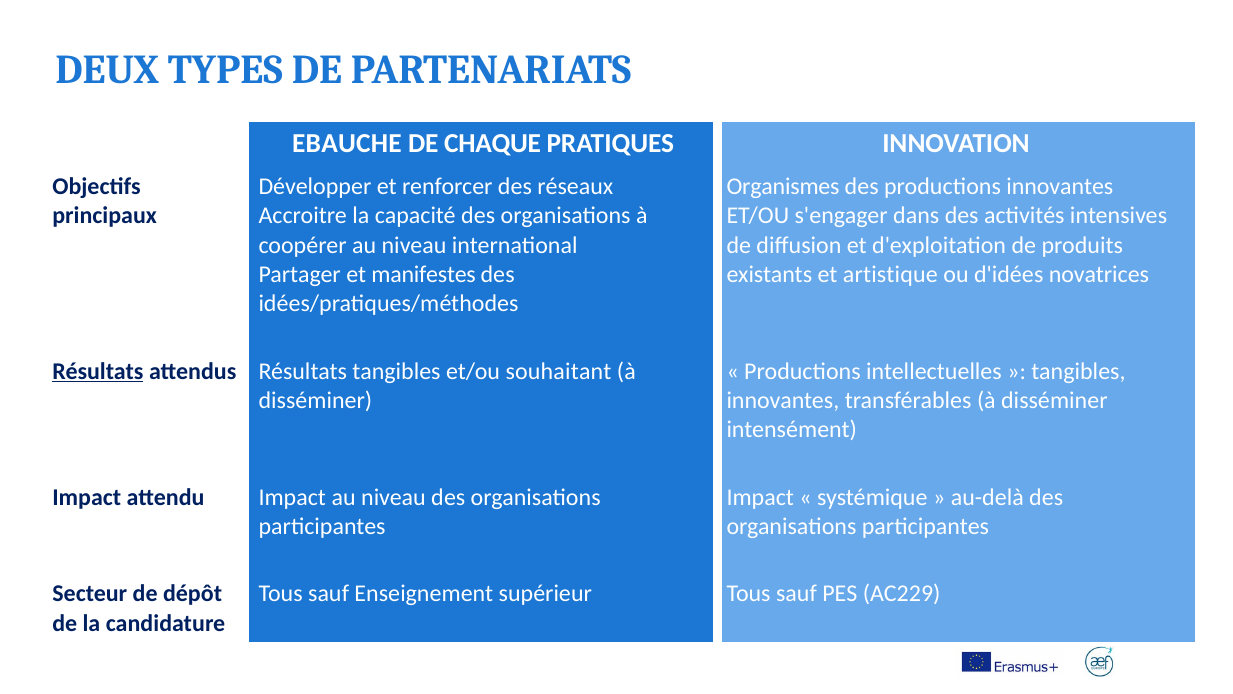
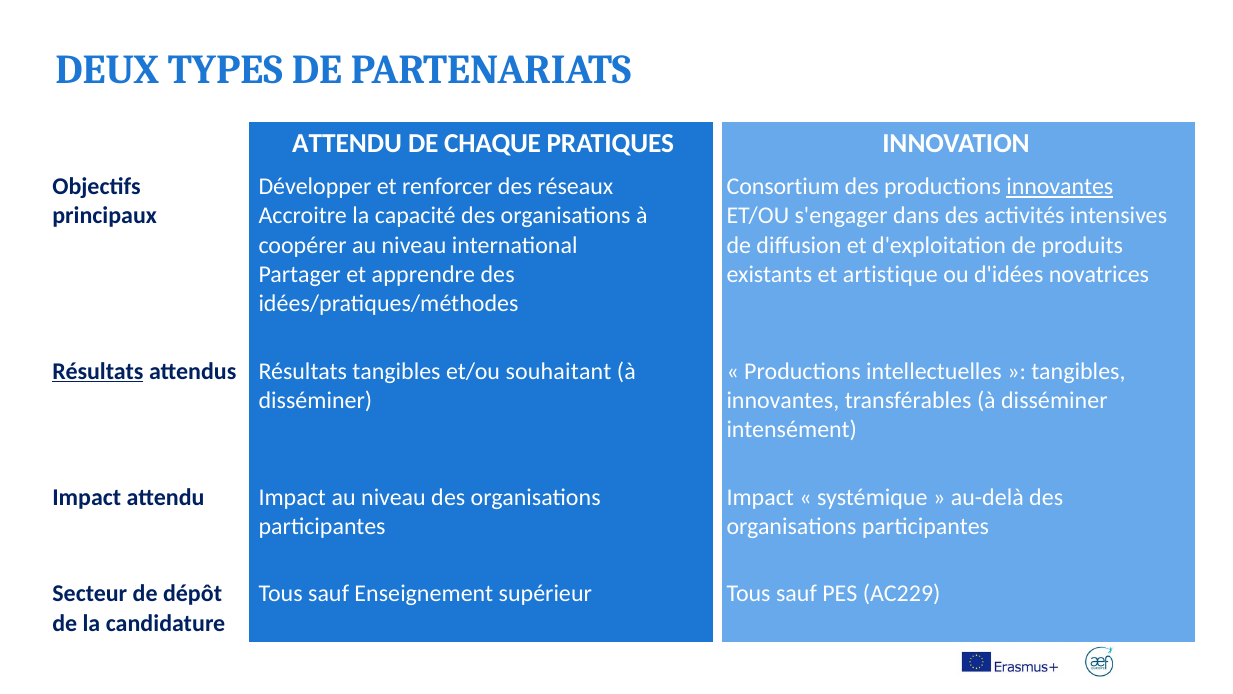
EBAUCHE: EBAUCHE -> ATTENDU (347, 144)
Organismes: Organismes -> Consortium (783, 187)
innovantes underline: none -> present (1060, 187)
manifestes: manifestes -> apprendre (423, 274)
